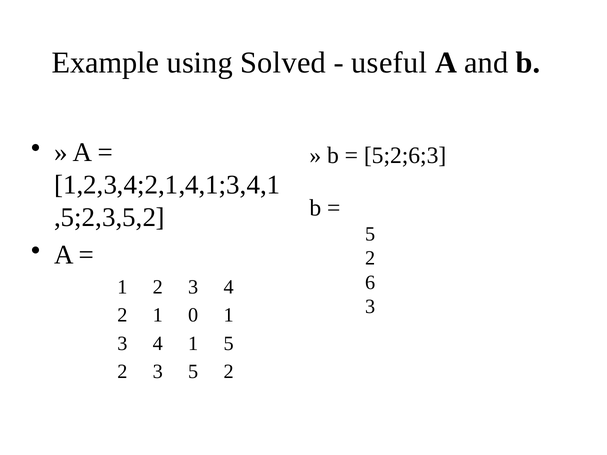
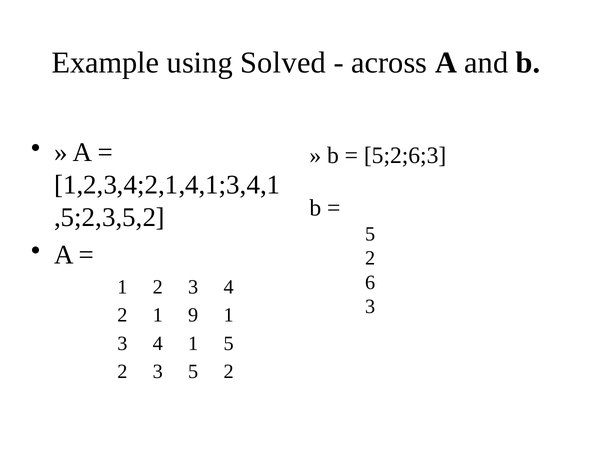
useful: useful -> across (389, 63)
0: 0 -> 9 (193, 315)
